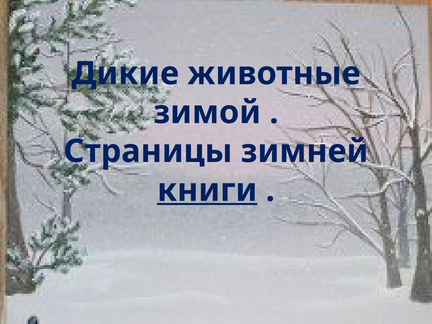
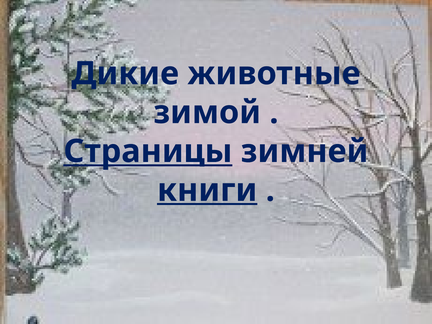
Страницы underline: none -> present (148, 151)
